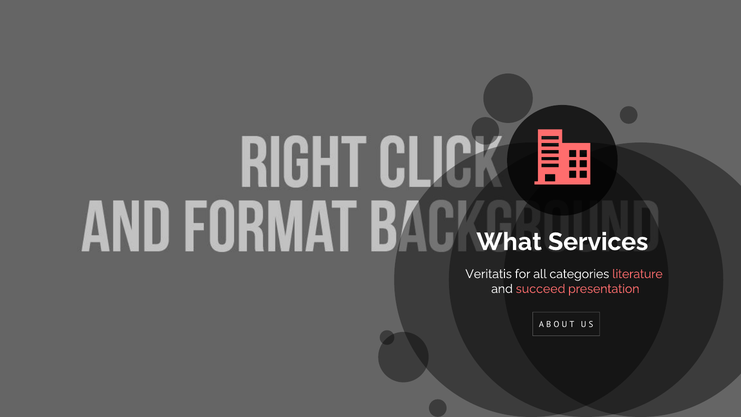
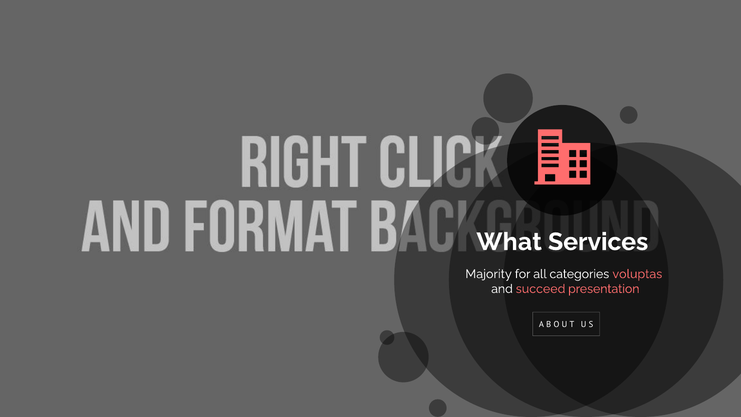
Veritatis: Veritatis -> Majority (489, 274)
literature: literature -> voluptas (637, 274)
